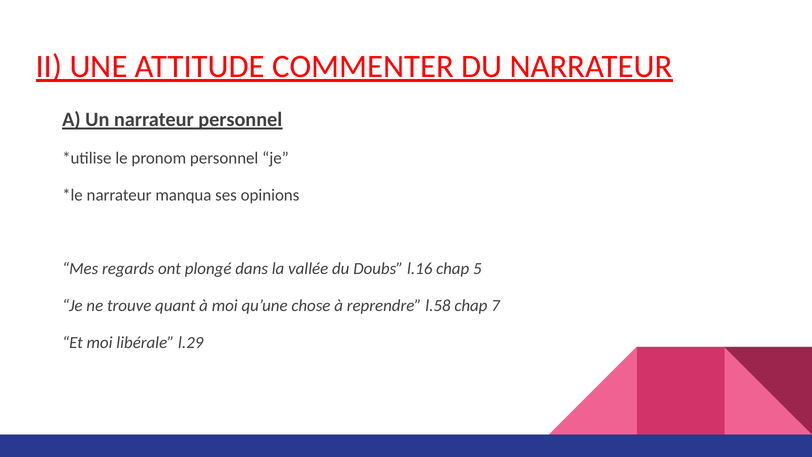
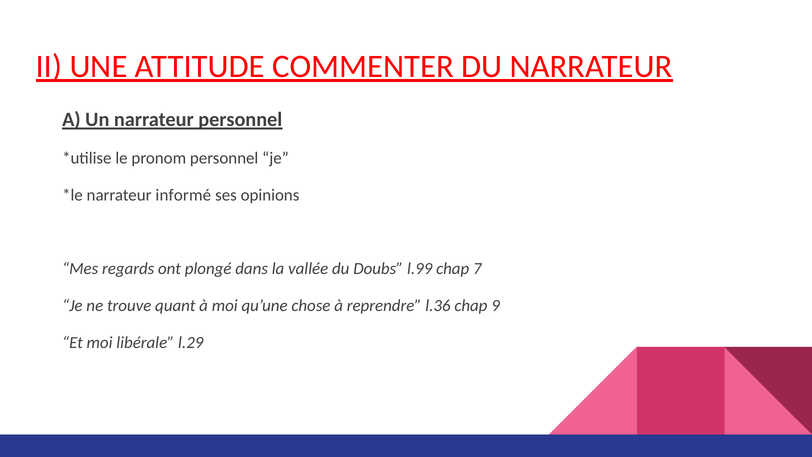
manqua: manqua -> informé (183, 195)
l.16: l.16 -> l.99 (420, 269)
5: 5 -> 7 (477, 269)
l.58: l.58 -> l.36 (438, 306)
7: 7 -> 9 (496, 306)
